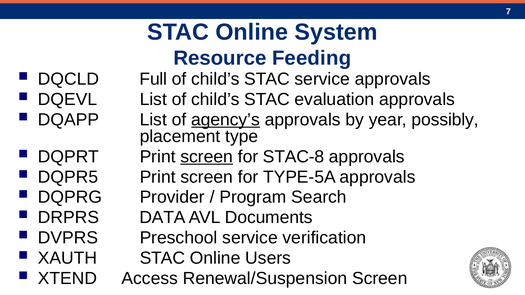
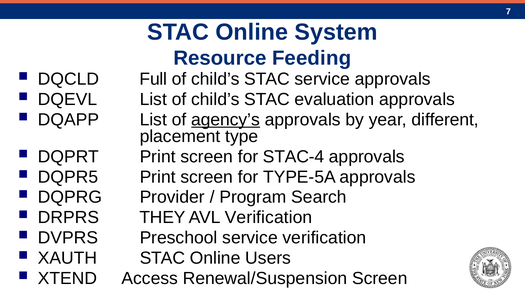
possibly: possibly -> different (445, 120)
screen underline: present -> none (207, 157)
STAC-8: STAC-8 -> STAC-4 (294, 157)
DATA: DATA -> THEY (162, 218)
AVL Documents: Documents -> Verification (269, 218)
